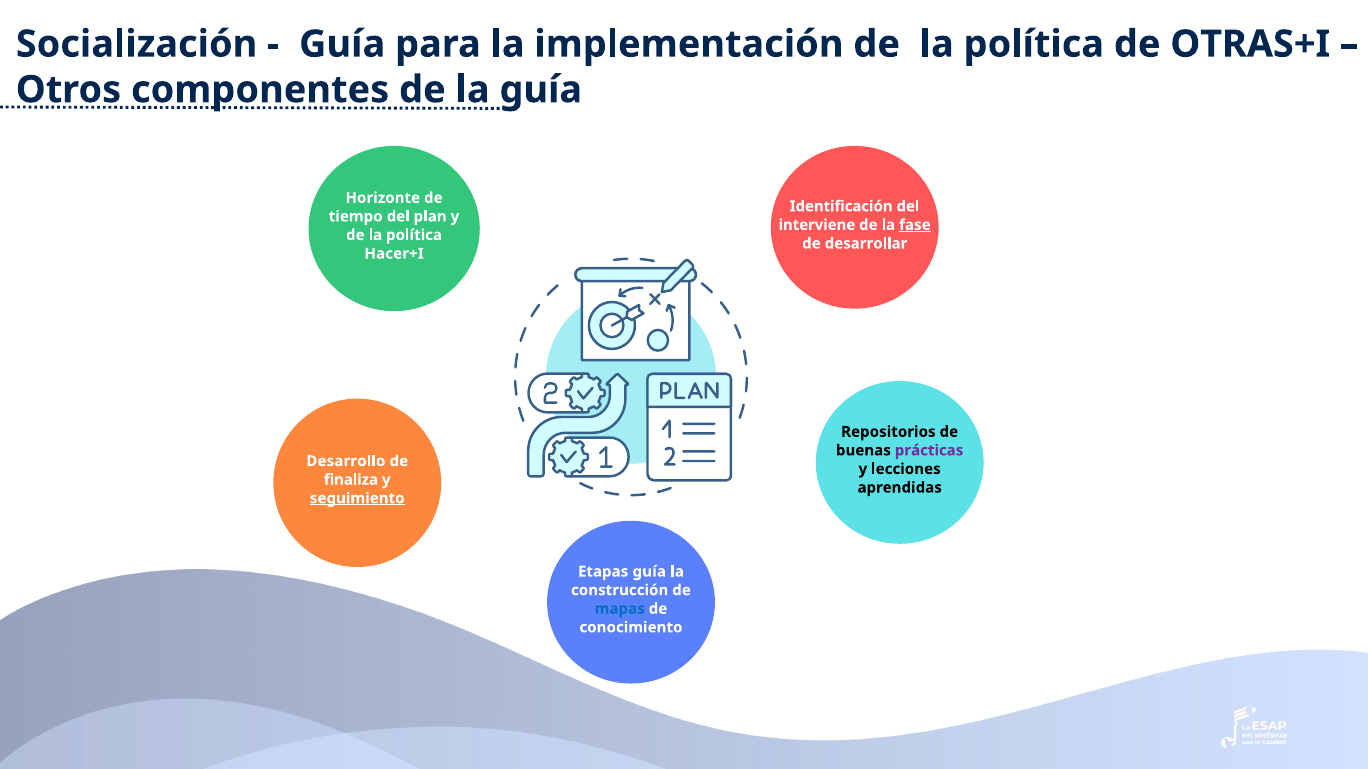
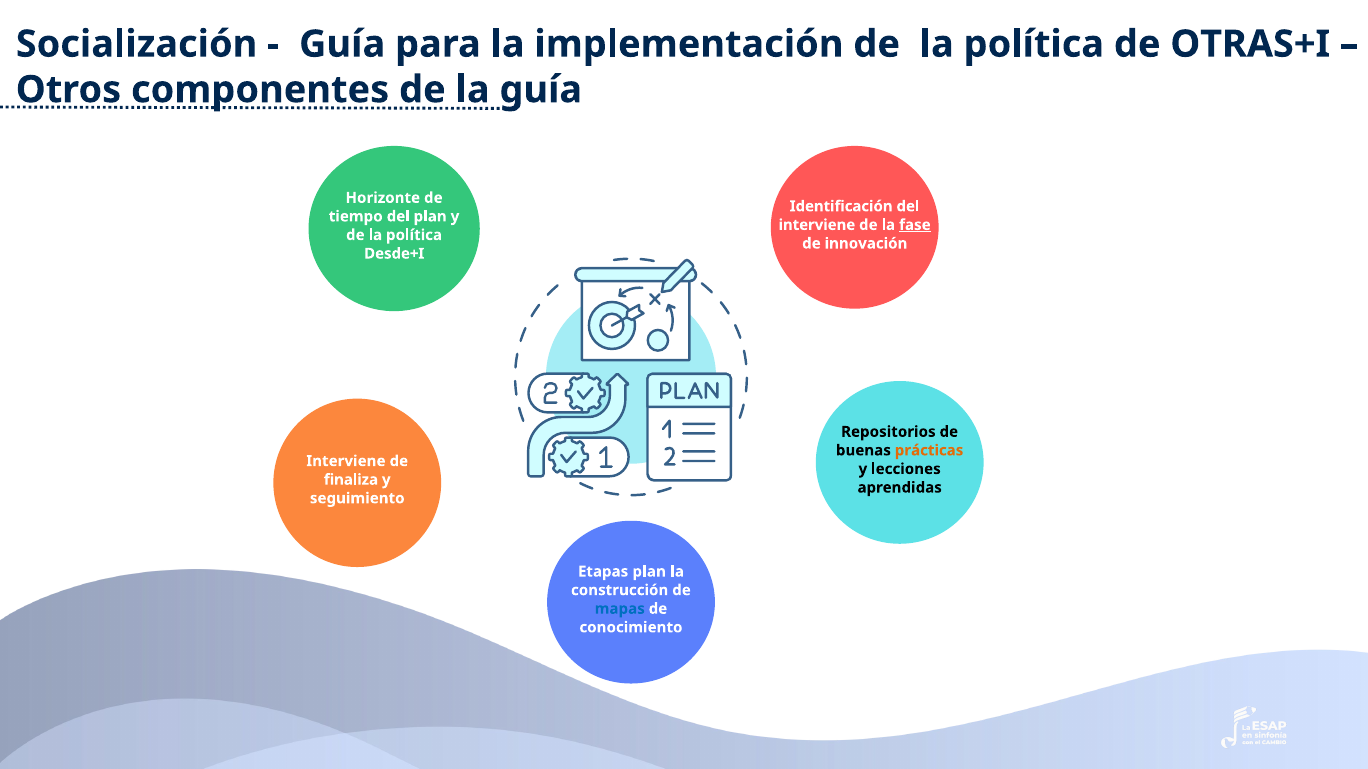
desarrollar: desarrollar -> innovación (866, 244)
Hacer+I: Hacer+I -> Desde+I (394, 254)
prácticas colour: purple -> orange (929, 451)
Desarrollo: Desarrollo -> Interviene (346, 461)
seguimiento underline: present -> none (357, 499)
Etapas guía: guía -> plan (649, 572)
